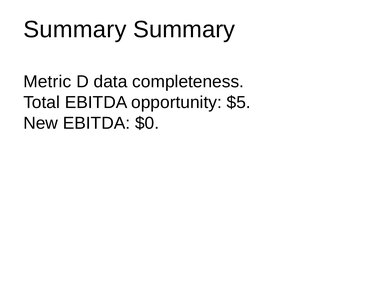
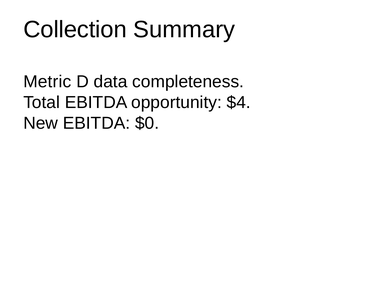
Summary: Summary -> Collection (75, 30)
$5: $5 -> $4 (239, 103)
